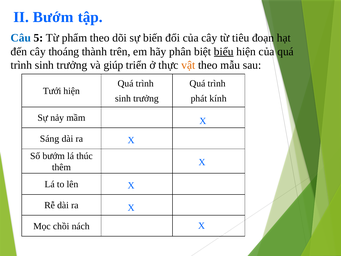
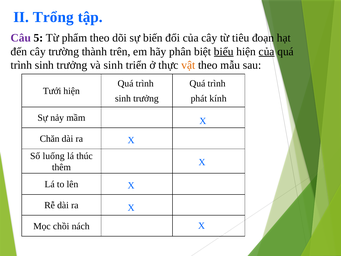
II Bướm: Bướm -> Trổng (53, 17)
Câu colour: blue -> purple (21, 38)
thoáng: thoáng -> trường (64, 51)
của underline: none -> present (267, 51)
và giúp: giúp -> sinh (113, 65)
Sáng: Sáng -> Chăn (50, 139)
Số bướm: bướm -> luống (54, 156)
